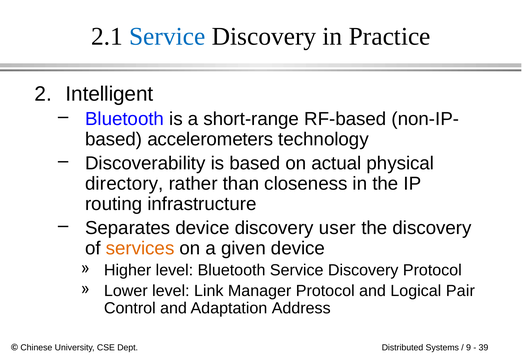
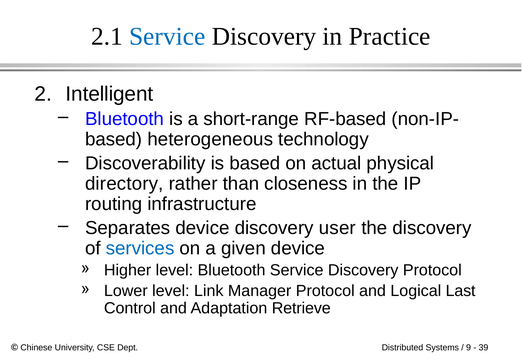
accelerometers: accelerometers -> heterogeneous (210, 139)
services colour: orange -> blue (140, 248)
Pair: Pair -> Last (461, 290)
Address: Address -> Retrieve (301, 308)
